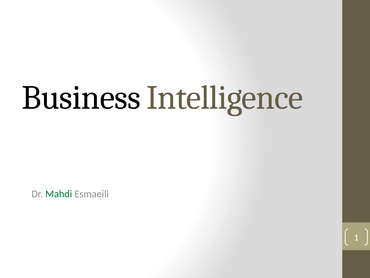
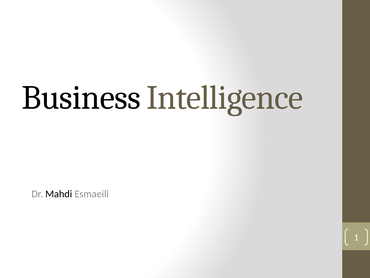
Mahdi colour: green -> black (59, 194)
